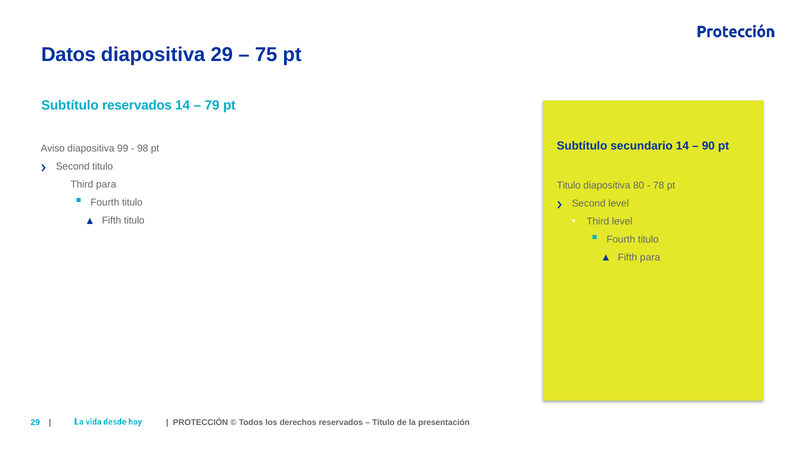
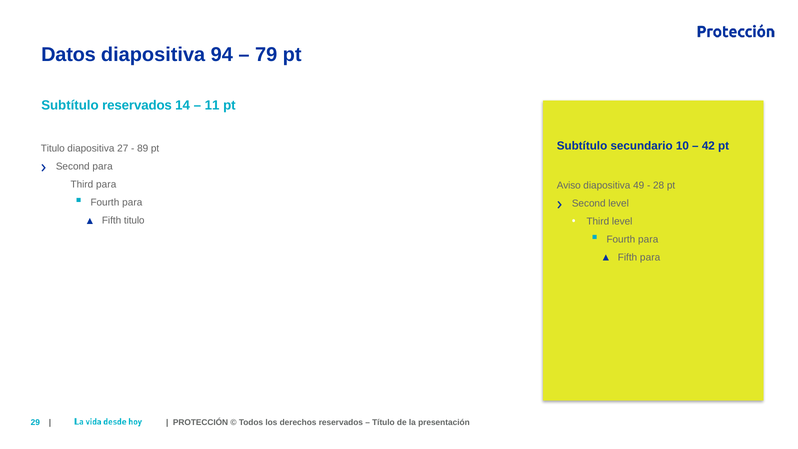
diapositiva 29: 29 -> 94 (222, 55)
75: 75 -> 79 (266, 55)
79: 79 -> 11 (212, 106)
secundario 14: 14 -> 10 (682, 146)
90: 90 -> 42 (708, 146)
Aviso: Aviso -> Titulo (53, 148)
99: 99 -> 27 (123, 148)
98: 98 -> 89 (143, 148)
Second titulo: titulo -> para (103, 166)
Titulo: Titulo -> Aviso (569, 185)
80: 80 -> 49 (639, 185)
78: 78 -> 28 (659, 185)
titulo: titulo -> para (132, 203)
titulo: titulo -> para (648, 239)
